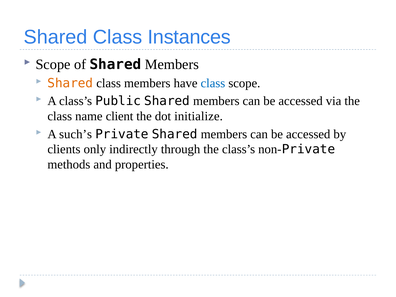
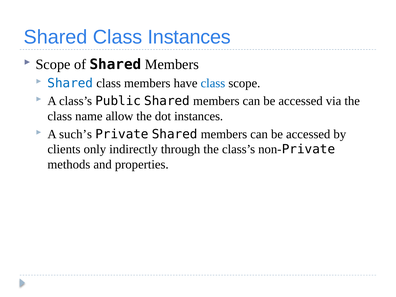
Shared colour: orange -> blue (70, 83)
client: client -> allow (120, 116)
dot initialize: initialize -> instances (199, 116)
